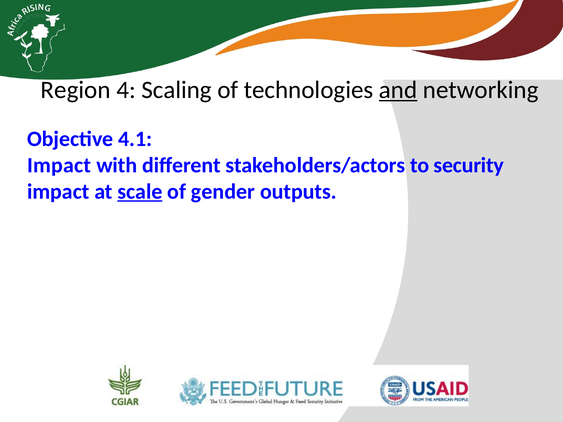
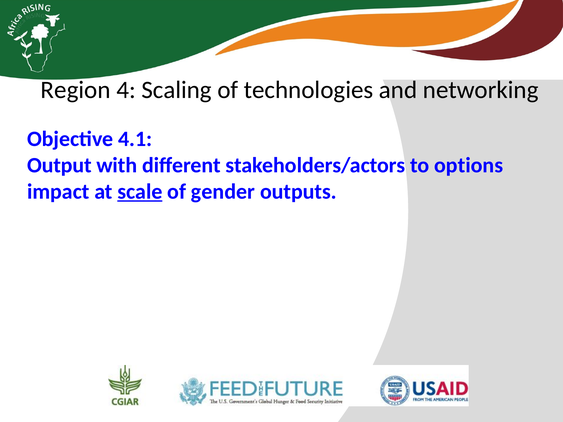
and underline: present -> none (398, 90)
Impact: Impact -> Output (59, 165)
security: security -> options (469, 165)
